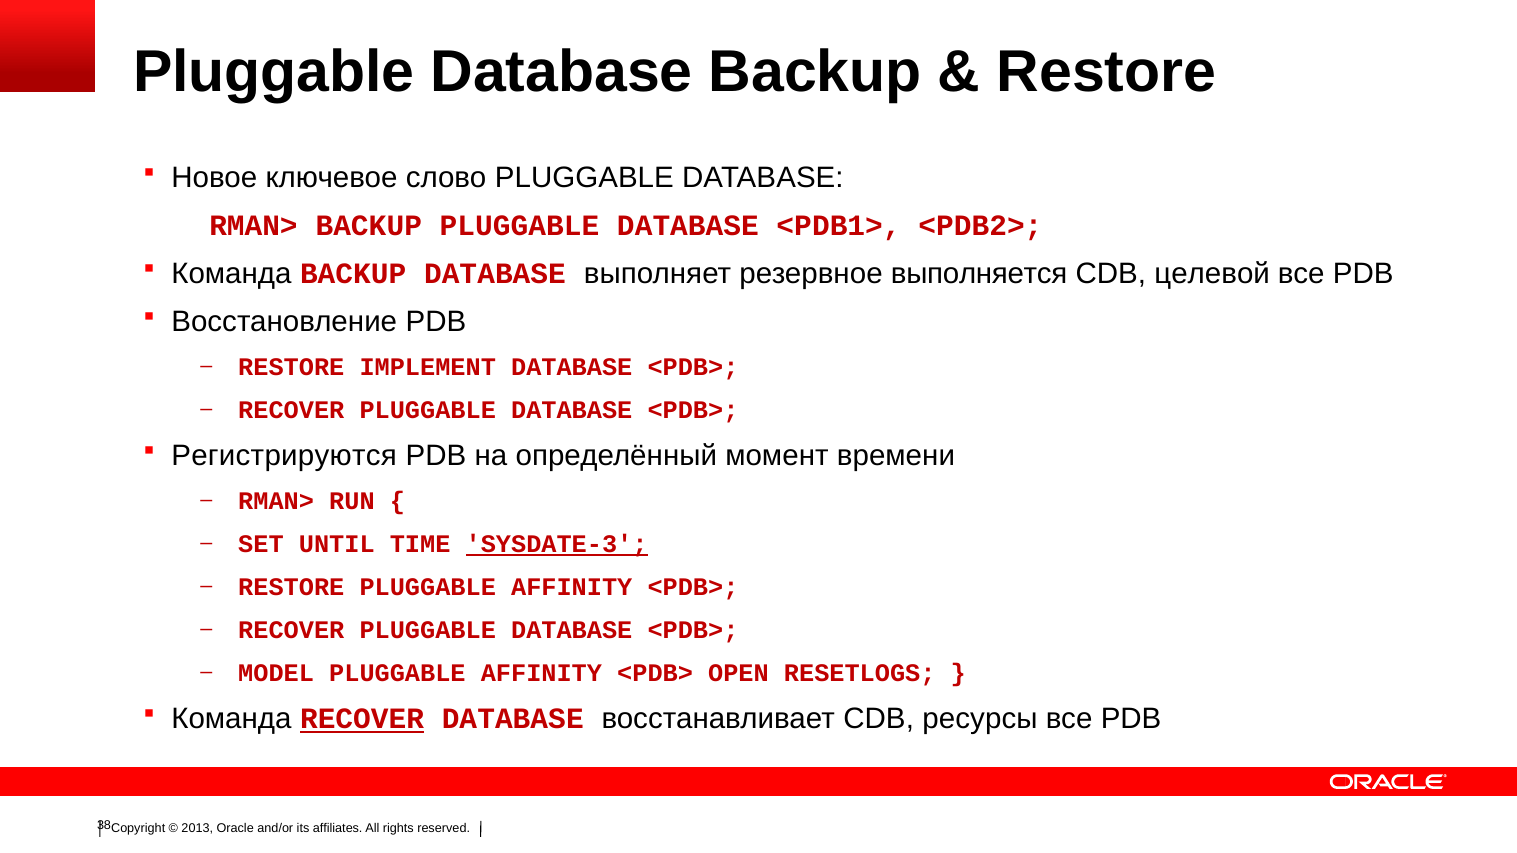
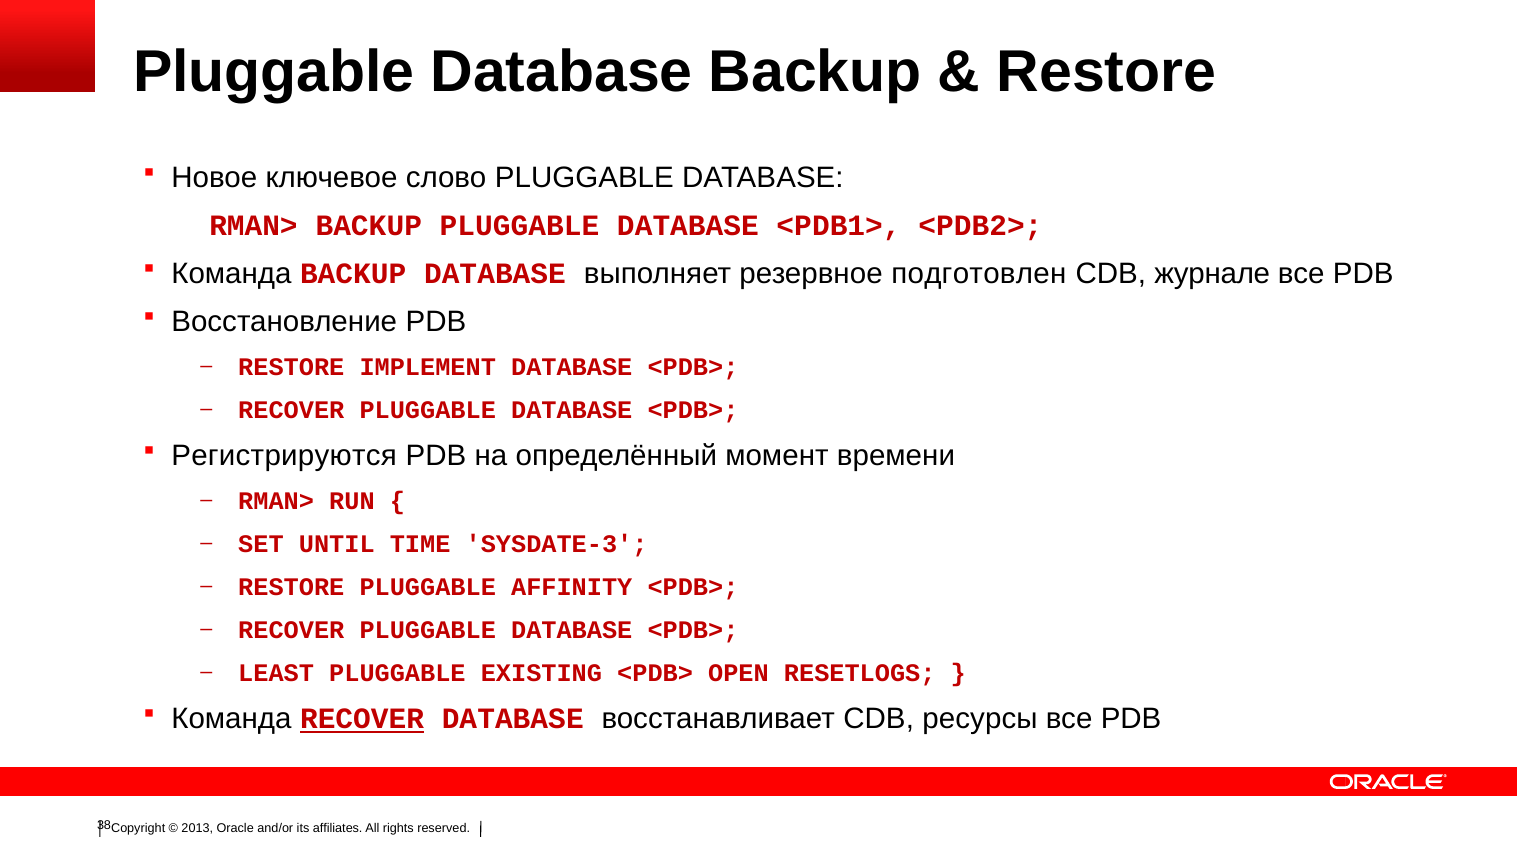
выполняется: выполняется -> подготовлен (979, 274)
целевой: целевой -> журнале (1212, 274)
SYSDATE-3 underline: present -> none (557, 544)
MODEL: MODEL -> LEAST (276, 673)
AFFINITY: AFFINITY -> EXISTING (541, 673)
